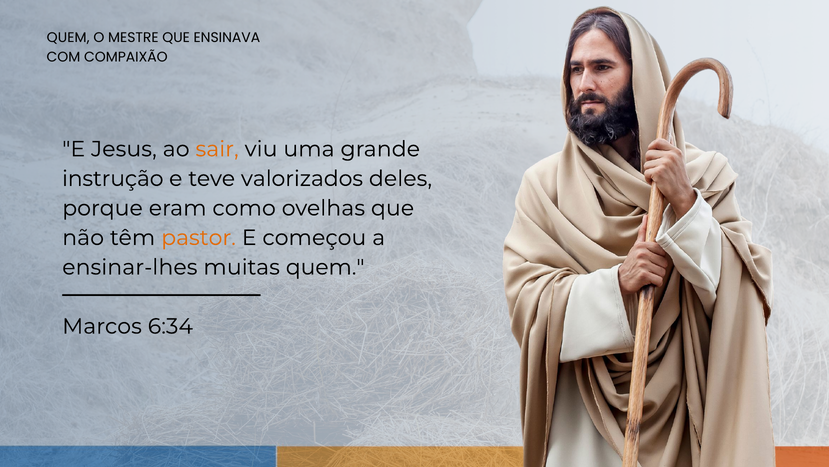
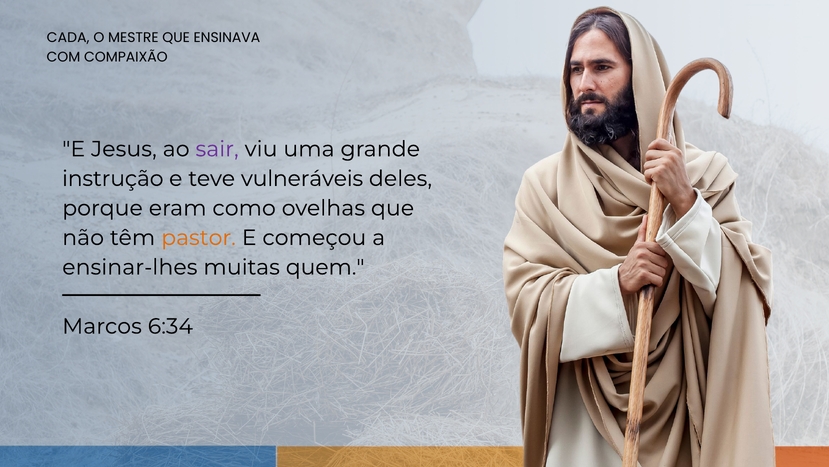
QUEM: QUEM -> CADA (68, 38)
sair colour: orange -> purple (217, 149)
valorizados: valorizados -> vulneráveis (302, 178)
